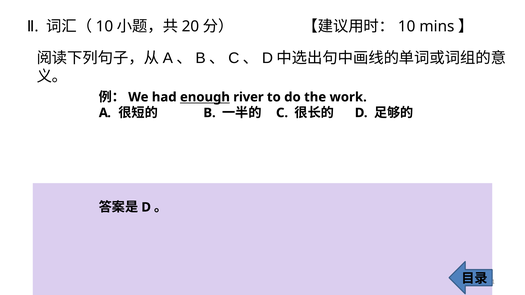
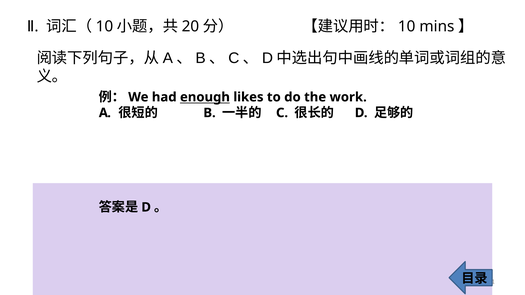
river: river -> likes (248, 97)
